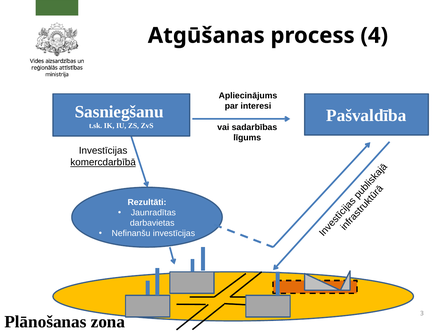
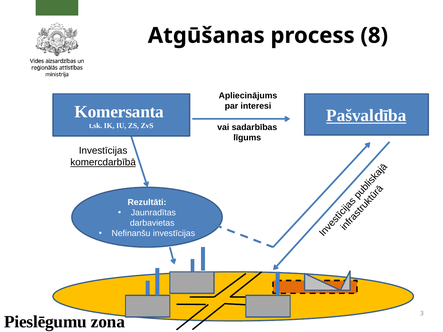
4: 4 -> 8 (374, 36)
Sasniegšanu: Sasniegšanu -> Komersanta (119, 112)
Pašvaldība underline: none -> present (366, 116)
Plānošanas: Plānošanas -> Pieslēgumu (45, 322)
